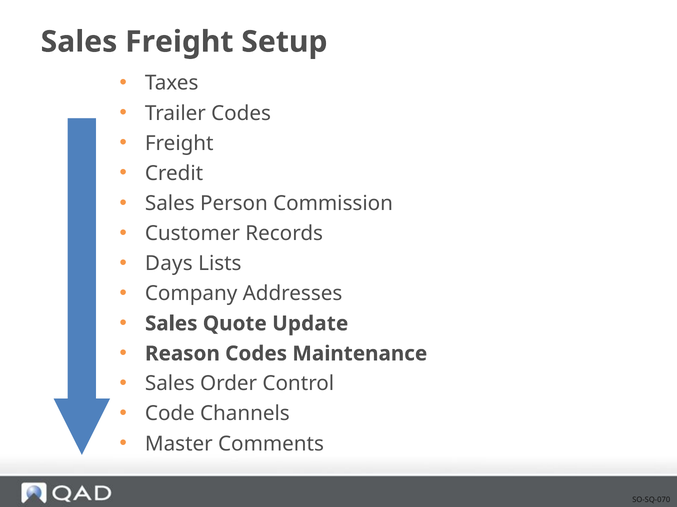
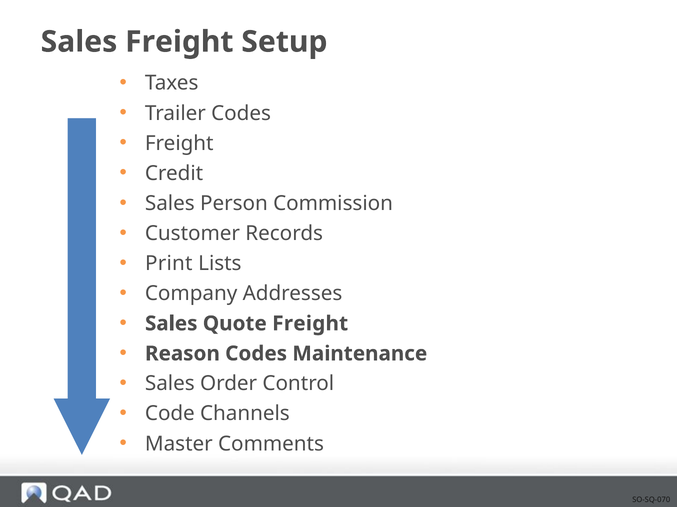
Days: Days -> Print (169, 264)
Quote Update: Update -> Freight (310, 324)
